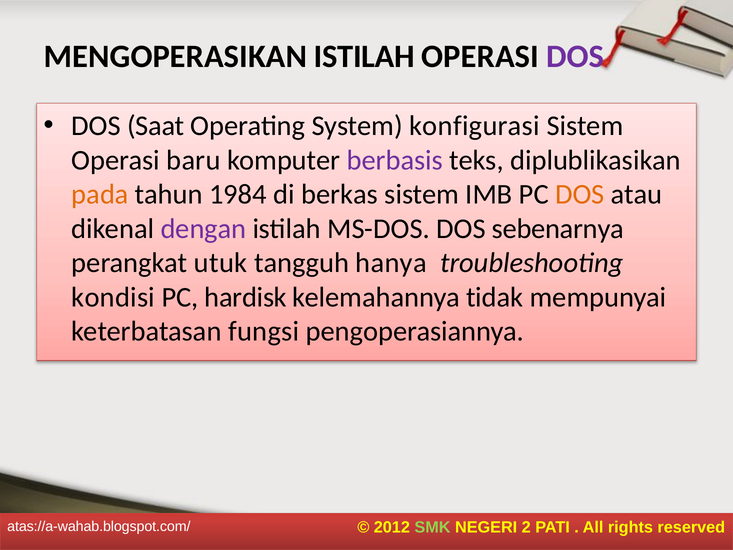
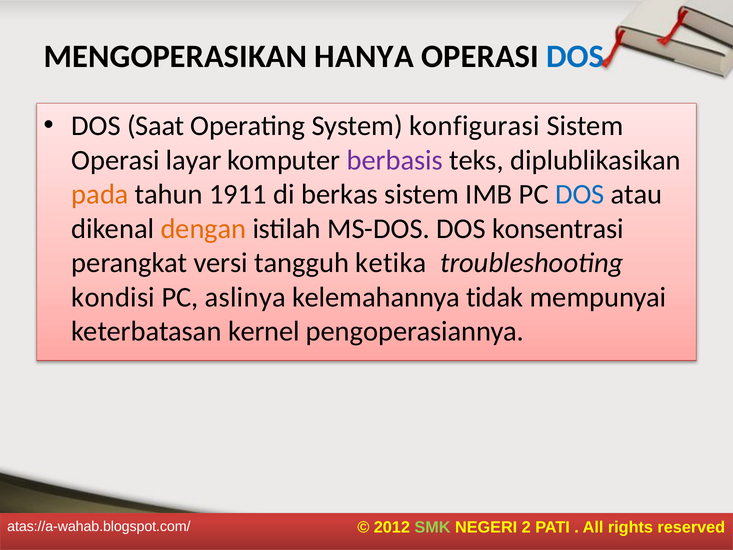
MENGOPERASIKAN ISTILAH: ISTILAH -> HANYA (364, 56)
DOS colour: purple -> blue (575, 56)
baru: baru -> layar (194, 160)
1984: 1984 -> 1911 (238, 194)
DOS colour: orange -> blue (580, 194)
dengan colour: purple -> orange (203, 229)
sebenarnya: sebenarnya -> konsentrasi (558, 229)
utuk: utuk -> versi (221, 263)
hanya: hanya -> ketika (391, 263)
hardisk: hardisk -> aslinya (245, 297)
fungsi: fungsi -> kernel (264, 331)
